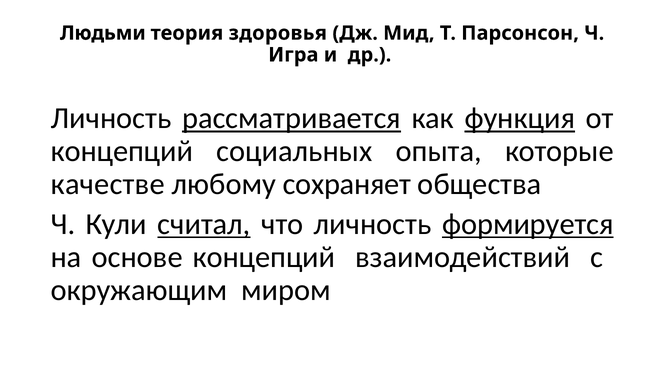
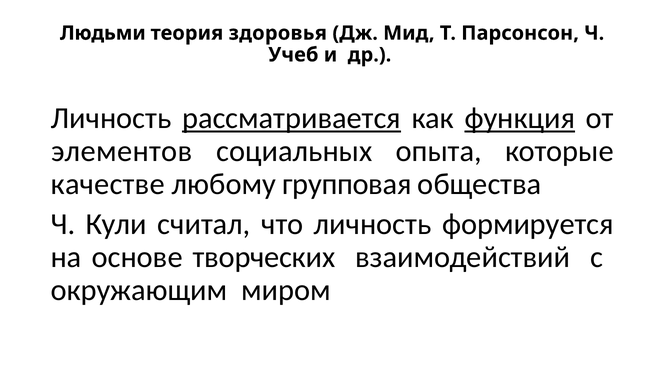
Игра: Игра -> Учеб (293, 55)
концепций: концепций -> элементов (122, 151)
сохраняет: сохраняет -> групповая (347, 184)
считал underline: present -> none (204, 224)
формируется underline: present -> none (528, 224)
основе концепций: концепций -> творческих (264, 257)
